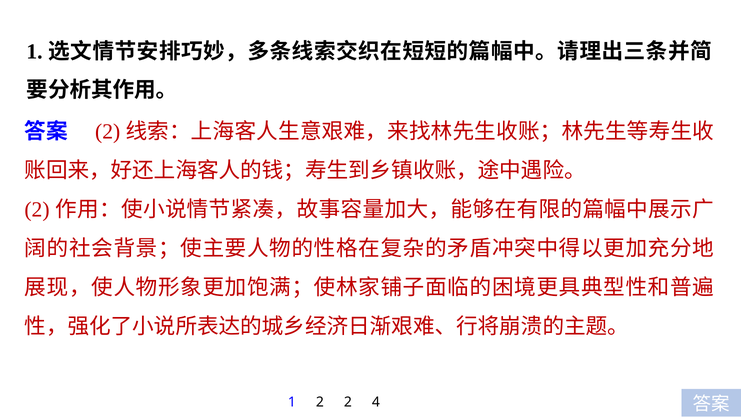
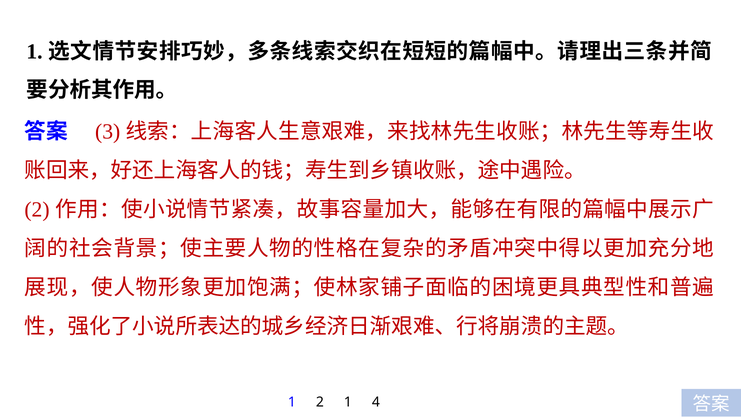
2: 2 -> 3 (108, 132)
2 2: 2 -> 1 (348, 402)
